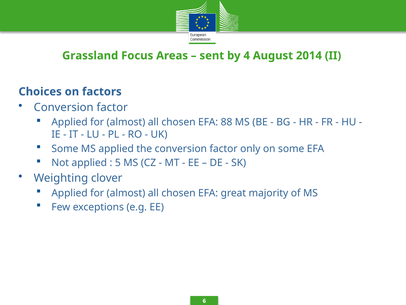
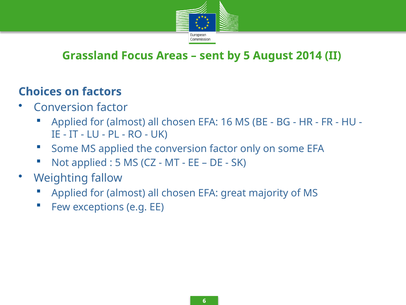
by 4: 4 -> 5 (247, 56)
88: 88 -> 16 (227, 122)
clover: clover -> fallow (107, 178)
